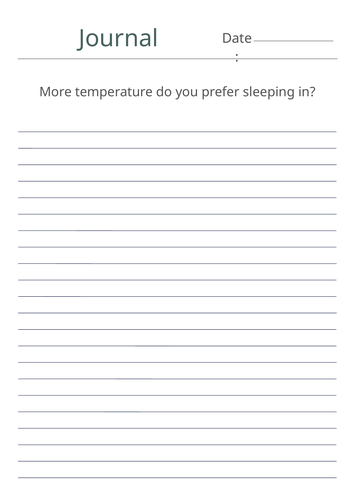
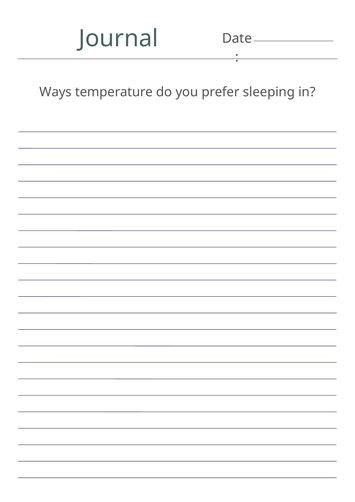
More: More -> Ways (56, 92)
